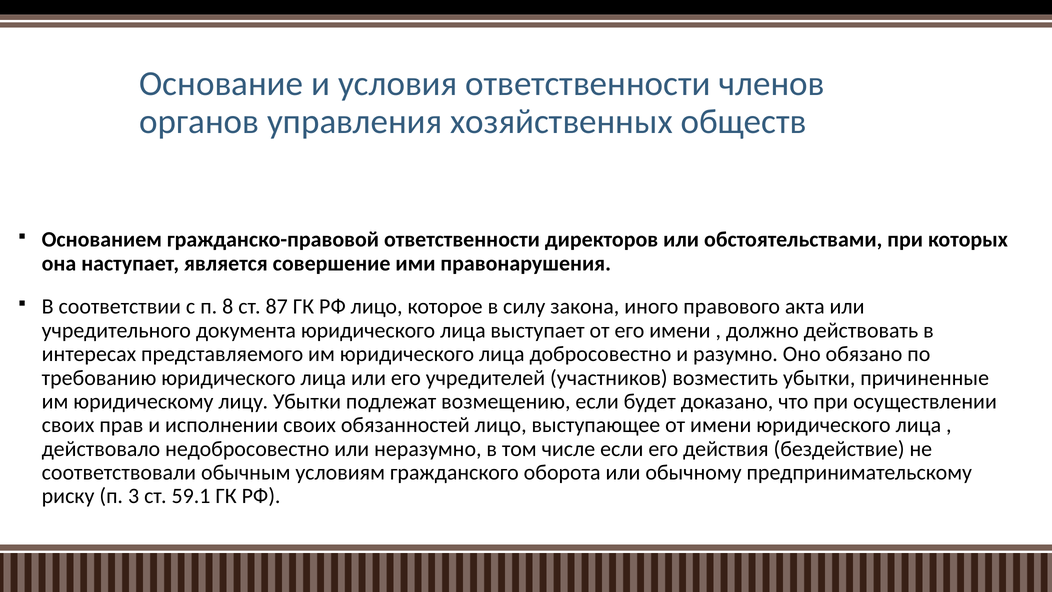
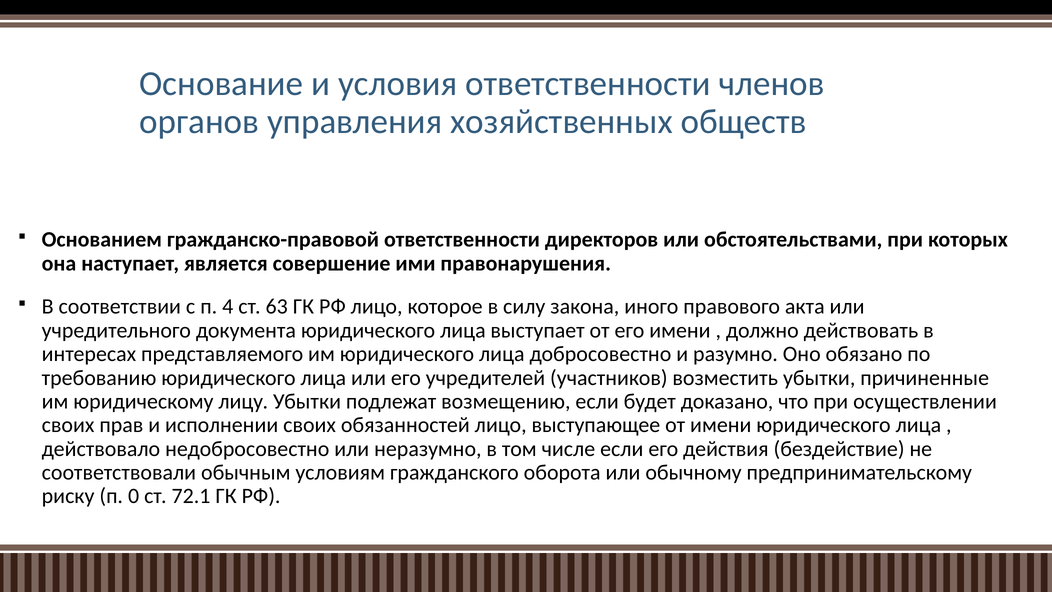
8: 8 -> 4 (228, 307)
87: 87 -> 63 (277, 307)
3: 3 -> 0 (134, 496)
59.1: 59.1 -> 72.1 (191, 496)
